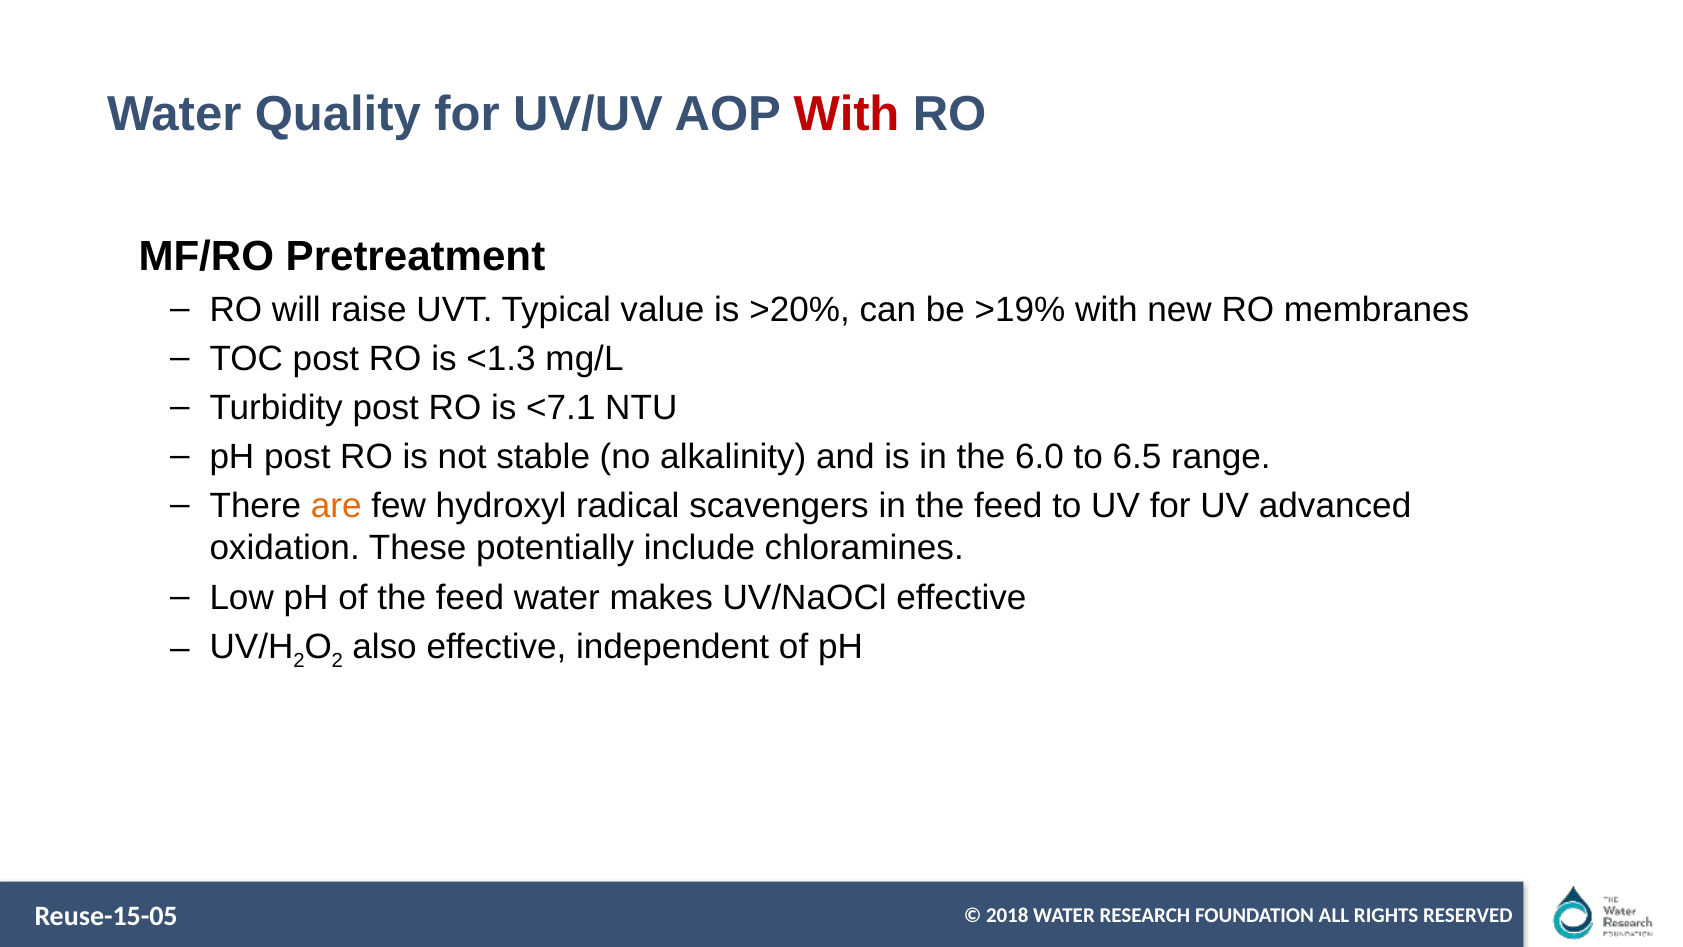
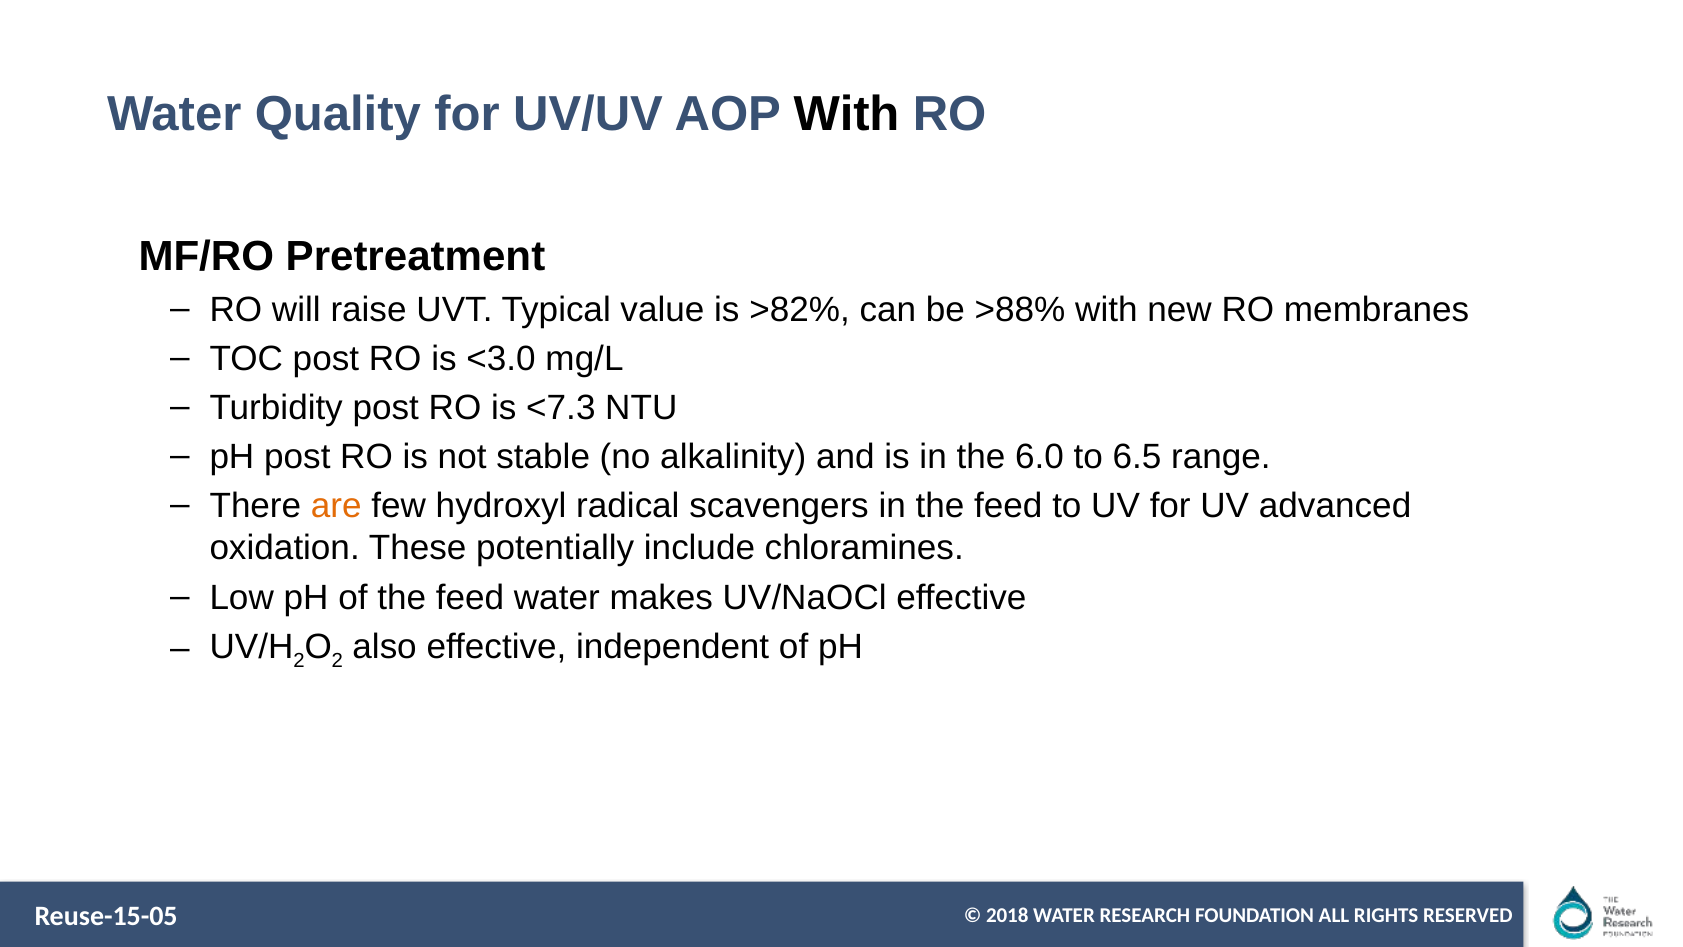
With colour: red -> black (847, 114)
>20%: >20% -> >82% (800, 310)
>19%: >19% -> >88% (1020, 310)
<1.3: <1.3 -> <3.0 (501, 359)
<7.1: <7.1 -> <7.3 (561, 408)
